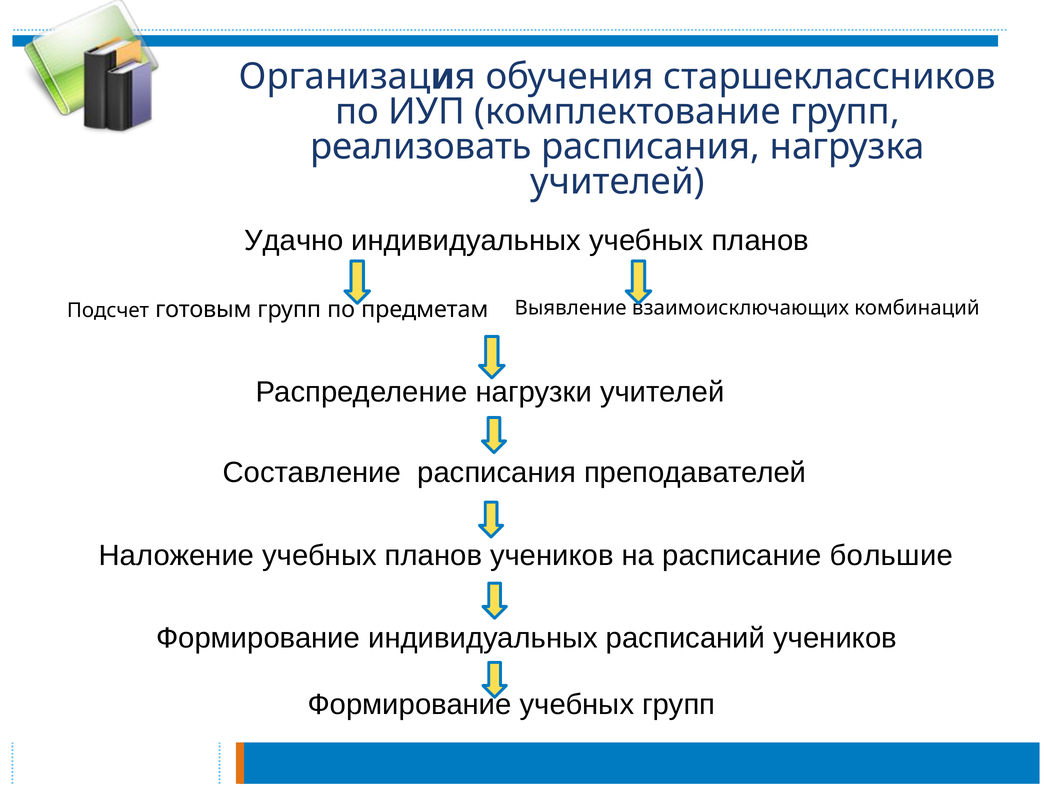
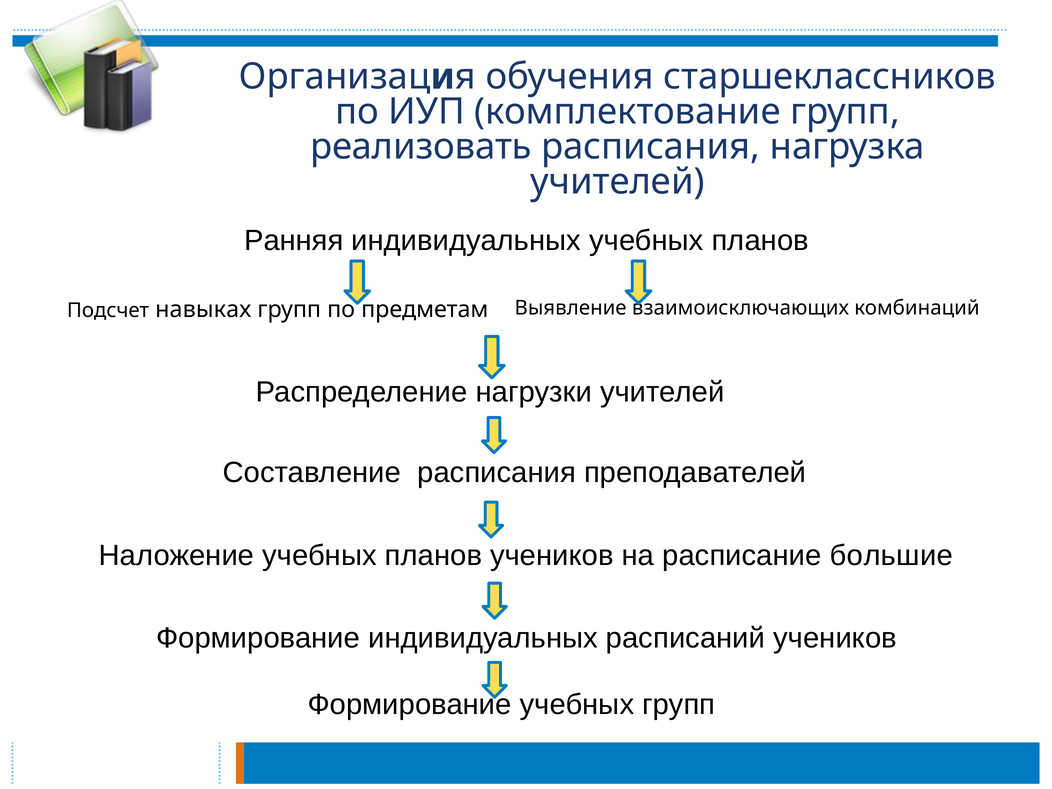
Удачно: Удачно -> Ранняя (294, 241)
готовым: готовым -> навыках (203, 310)
